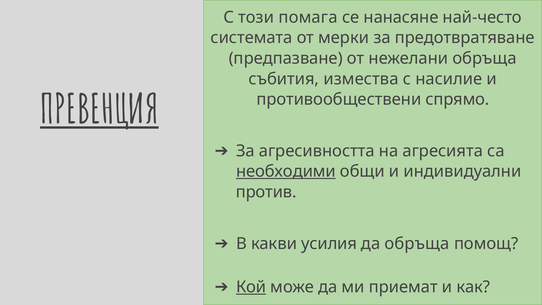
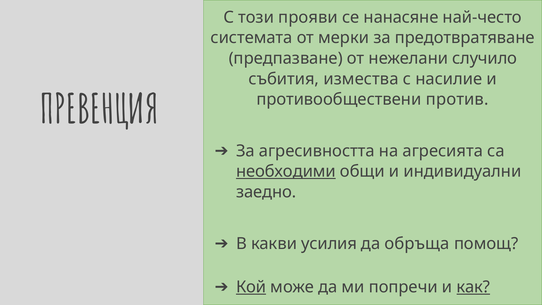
помага: помага -> прояви (308, 17)
нежелани обръща: обръща -> случило (485, 58)
ПРЕВЕНЦИЯ underline: present -> none (99, 110)
спрямо: спрямо -> против (457, 99)
против: против -> заедно (266, 192)
приемат: приемат -> попречи (403, 287)
как underline: none -> present (473, 287)
